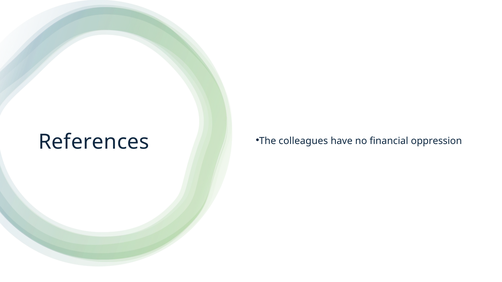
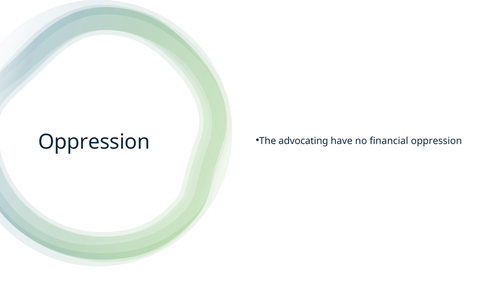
References: References -> Oppression (94, 142)
colleagues: colleagues -> advocating (303, 141)
